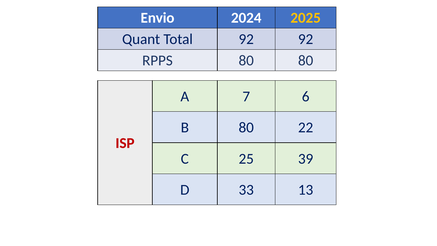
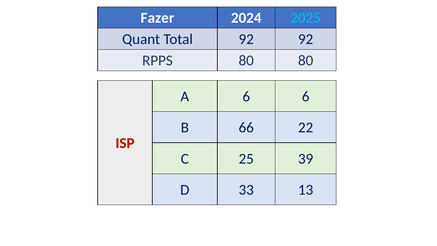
Envio: Envio -> Fazer (157, 18)
2025 colour: yellow -> light blue (306, 18)
A 7: 7 -> 6 (246, 96)
B 80: 80 -> 66 (246, 128)
